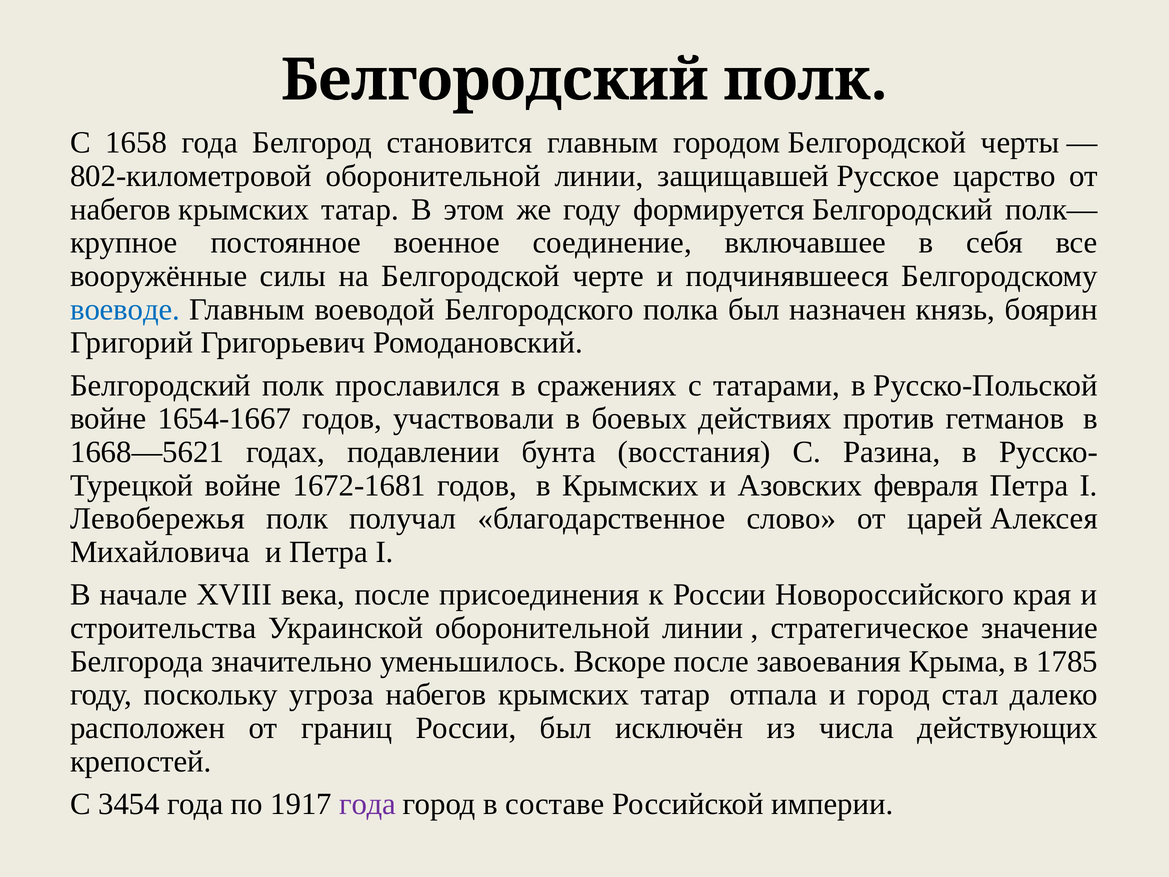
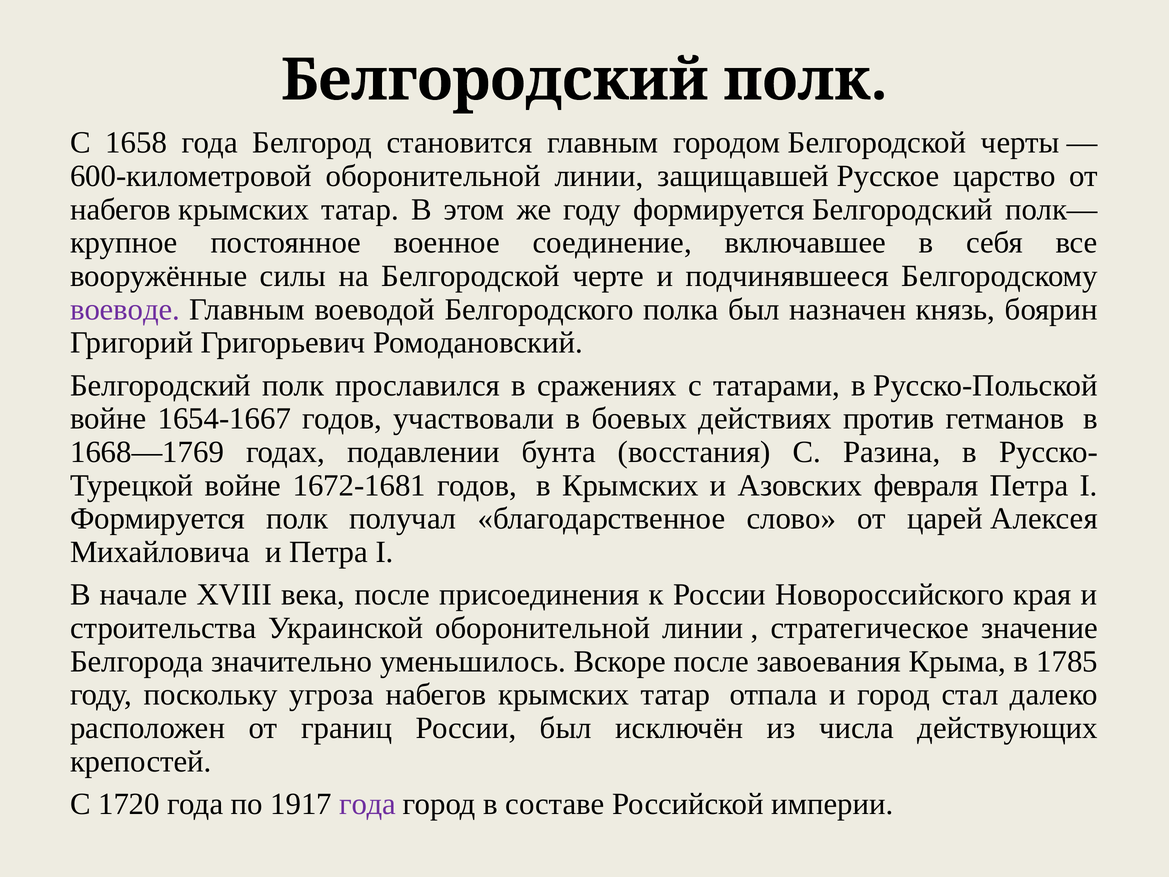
802-километровой: 802-километровой -> 600-километровой (191, 176)
воеводе colour: blue -> purple (125, 309)
1668—5621: 1668—5621 -> 1668—1769 (147, 452)
Левобережья: Левобережья -> Формируется (158, 519)
3454: 3454 -> 1720 (129, 804)
